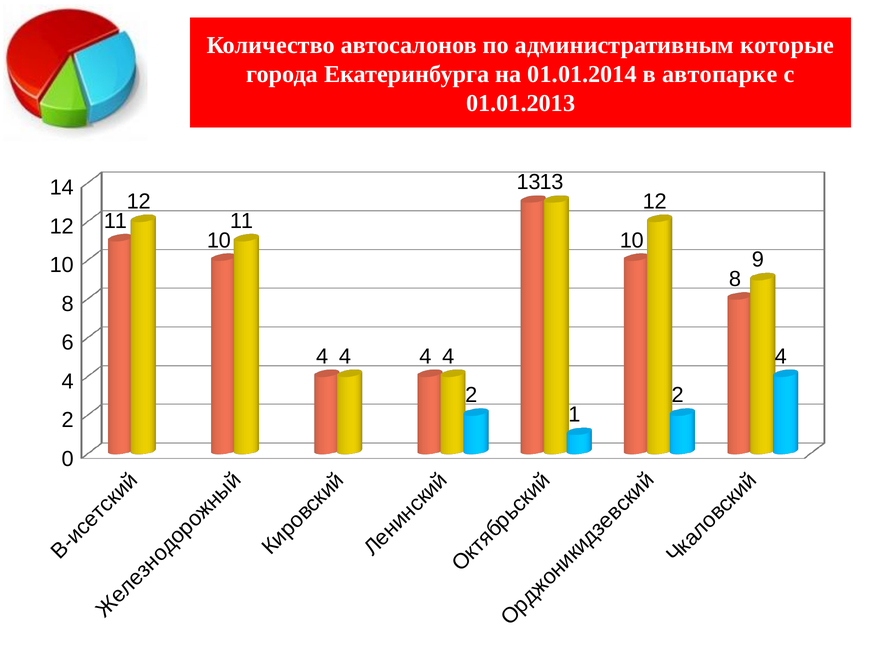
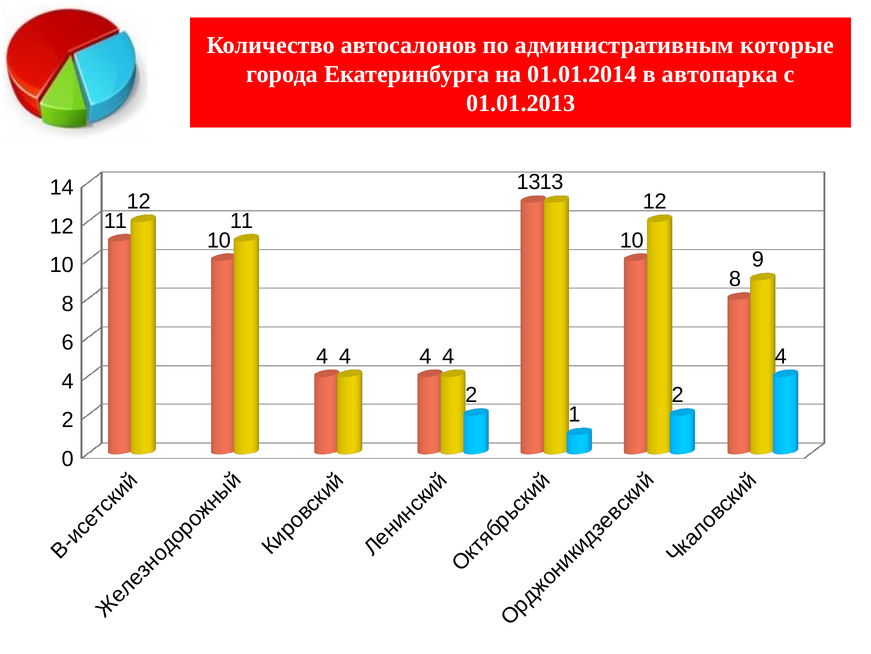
автопарке: автопарке -> автопарка (720, 74)
